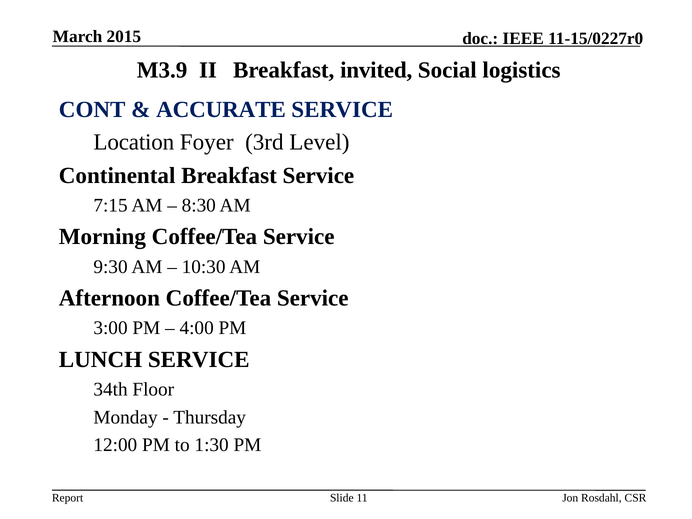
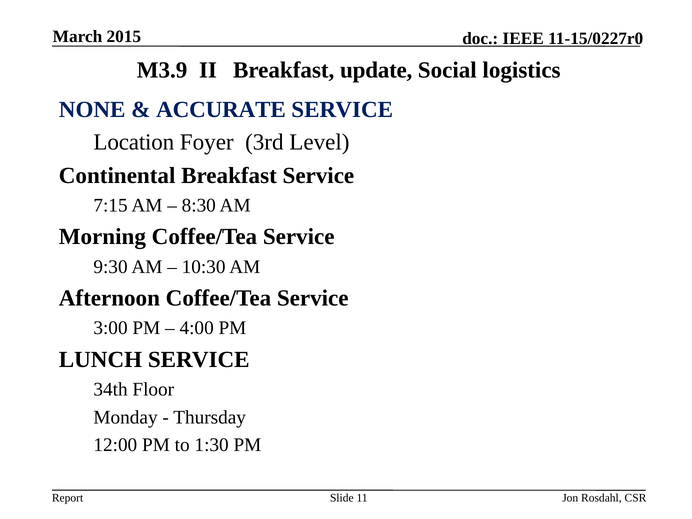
invited: invited -> update (376, 70)
CONT: CONT -> NONE (92, 110)
